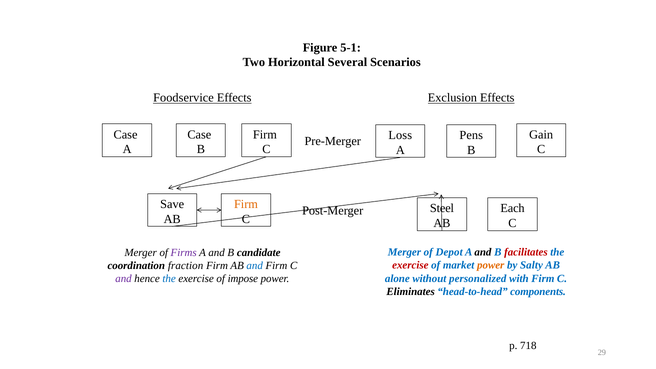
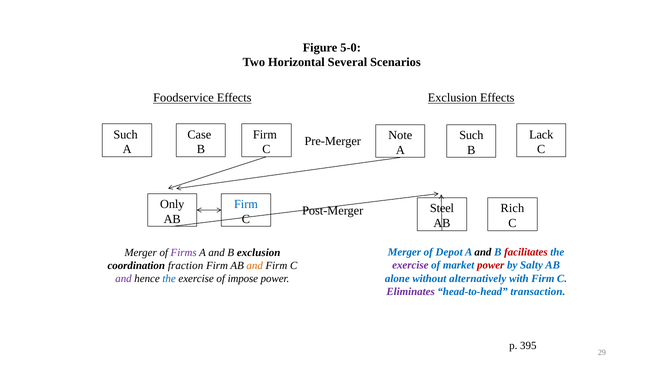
5-1: 5-1 -> 5-0 (351, 48)
Case: Case -> Such (126, 135)
Gain: Gain -> Lack (541, 135)
Loss: Loss -> Note (400, 135)
Pens: Pens -> Such (471, 135)
Save: Save -> Only (172, 204)
Firm colour: orange -> blue (246, 204)
Each: Each -> Rich (512, 208)
B candidate: candidate -> exclusion (259, 253)
exercise colour: red -> purple (410, 265)
power colour: orange -> red (491, 265)
and colour: blue -> orange (255, 266)
personalized: personalized -> alternatively (478, 278)
Eliminates colour: black -> purple (411, 292)
components: components -> transaction (538, 292)
718: 718 -> 395 (528, 346)
